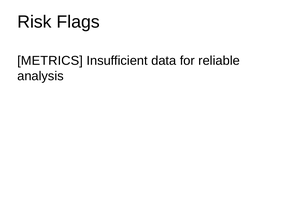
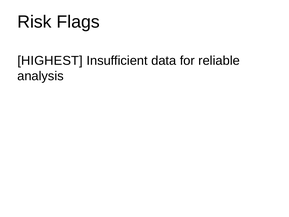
METRICS: METRICS -> HIGHEST (50, 61)
